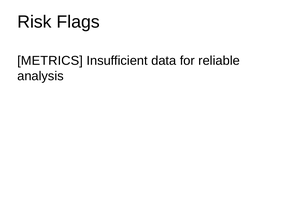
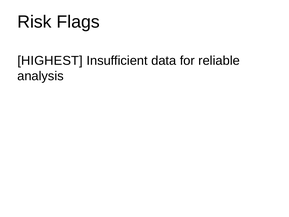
METRICS: METRICS -> HIGHEST (50, 61)
